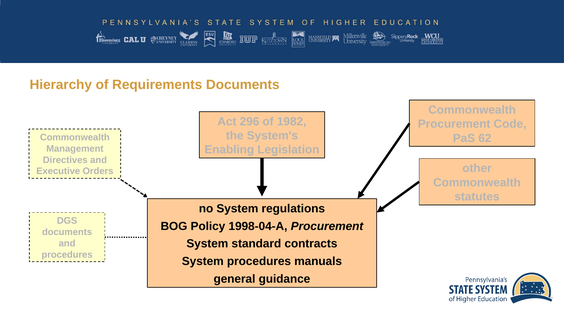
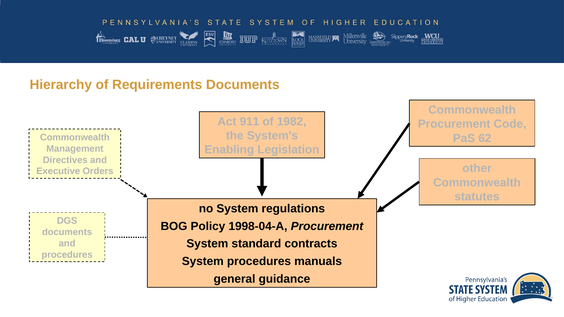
296: 296 -> 911 (250, 122)
